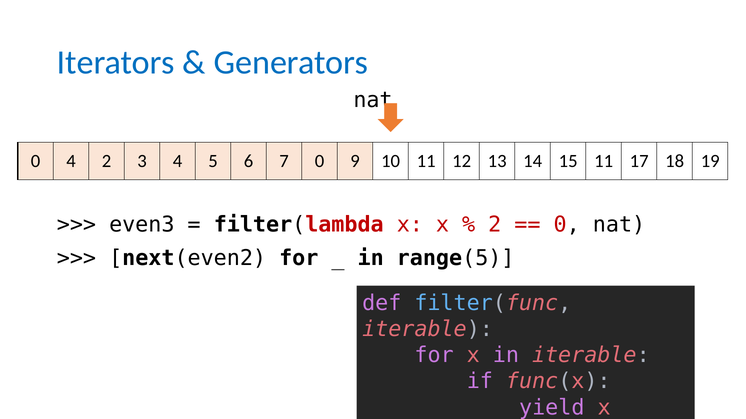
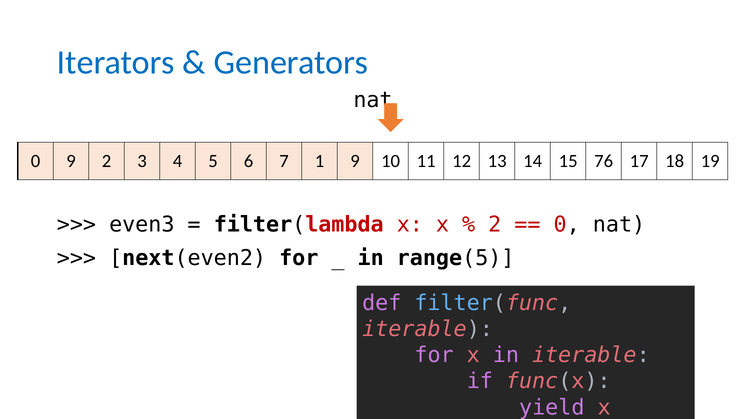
0 4: 4 -> 9 (71, 161)
7 0: 0 -> 1 (320, 161)
15 11: 11 -> 76 (604, 161)
